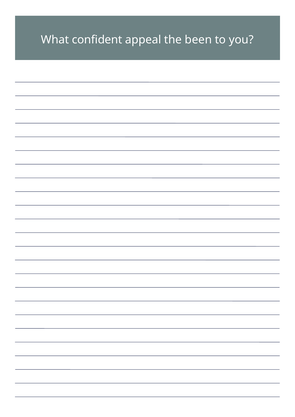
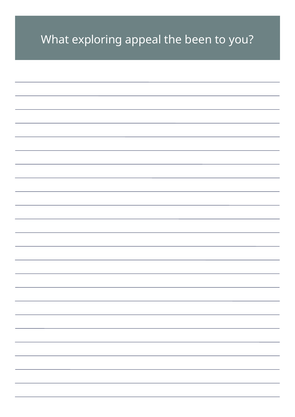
confident: confident -> exploring (97, 40)
